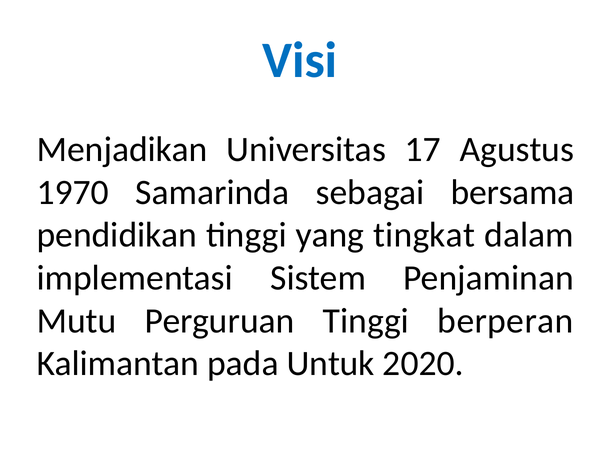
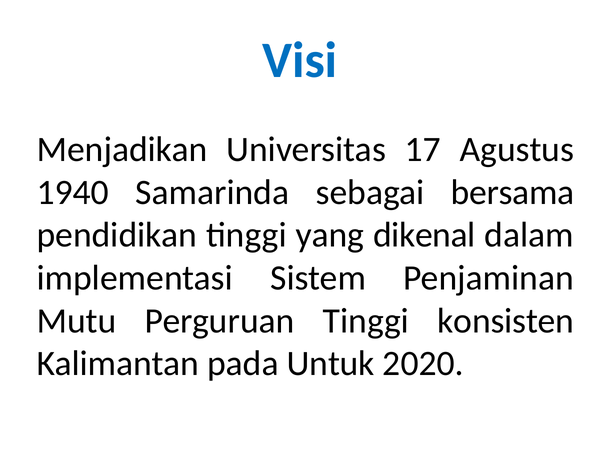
1970: 1970 -> 1940 (73, 192)
tingkat: tingkat -> dikenal (424, 235)
berperan: berperan -> konsisten (506, 320)
